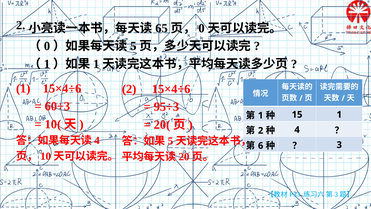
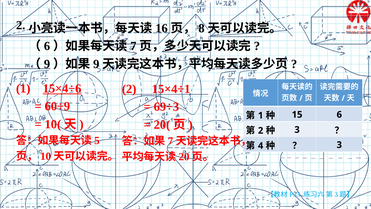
65: 65 -> 16 (162, 28)
0: 0 -> 8 (202, 28)
0: 0 -> 6 (47, 46)
5: 5 -> 7 (133, 46)
1: 1 -> 9 (47, 64)
1: 1 -> 9 (96, 64)
15×4÷6 underline: none -> present (62, 88)
2 15×4÷6: 15×4÷6 -> 15×4÷1 (171, 89)
60÷3: 60÷3 -> 60÷9 (57, 106)
95÷3: 95÷3 -> 69÷3 (166, 107)
15 1: 1 -> 6 (339, 114)
4: 4 -> 3 (297, 130)
4: 4 -> 5 (97, 140)
5: 5 -> 7 (170, 141)
6: 6 -> 4 (261, 146)
